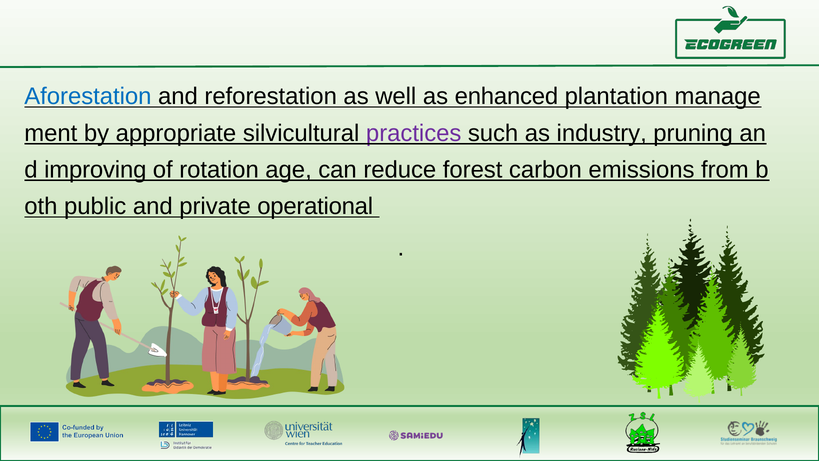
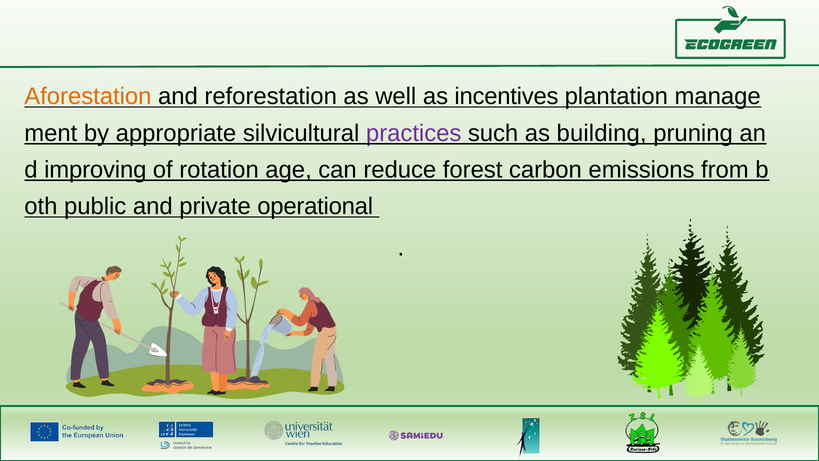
Aforestation colour: blue -> orange (88, 96)
enhanced: enhanced -> incentives (506, 96)
industry: industry -> building (602, 133)
